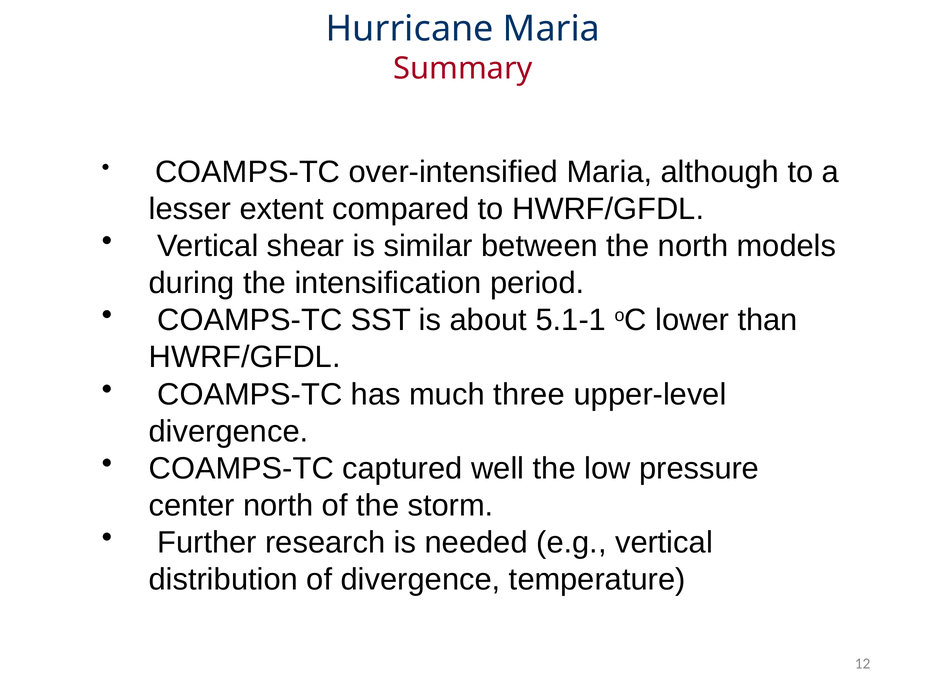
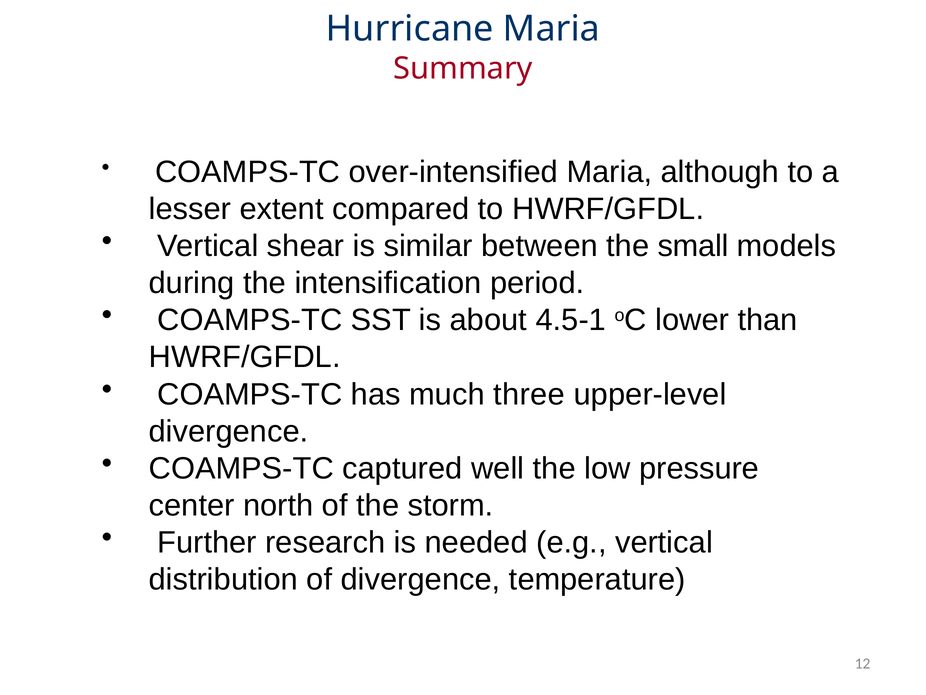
the north: north -> small (693, 246)
5.1-1: 5.1-1 -> 4.5-1 (571, 320)
